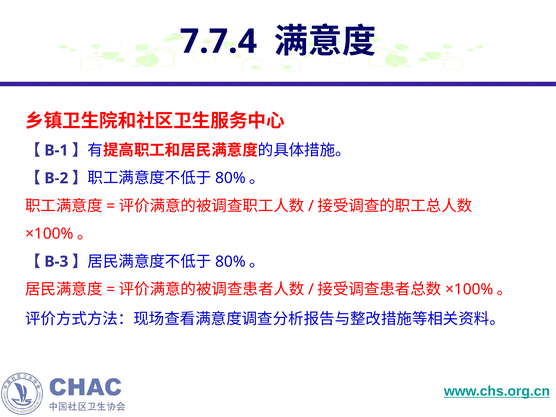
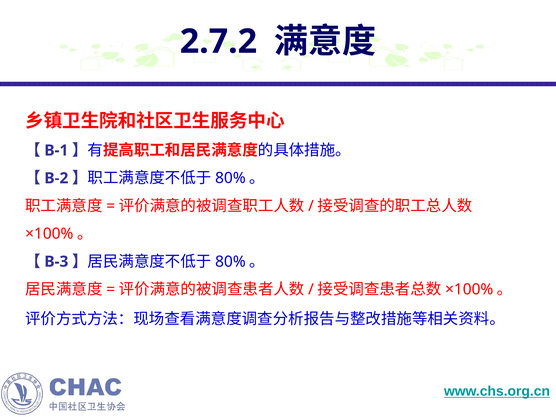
7.7.4: 7.7.4 -> 2.7.2 (218, 42)
